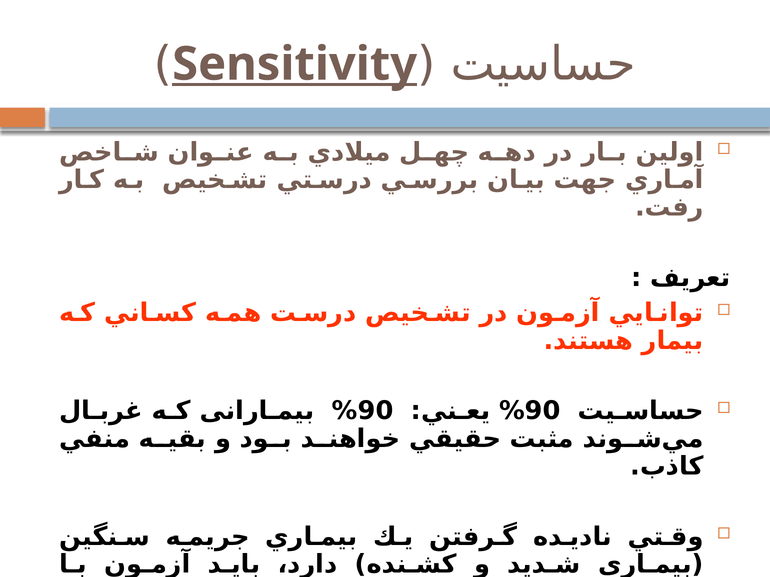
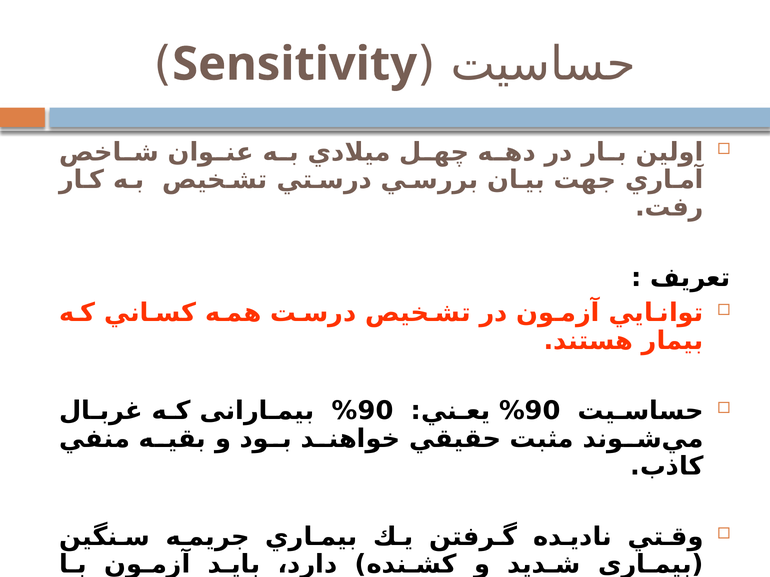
Sensitivity underline: present -> none (295, 64)
